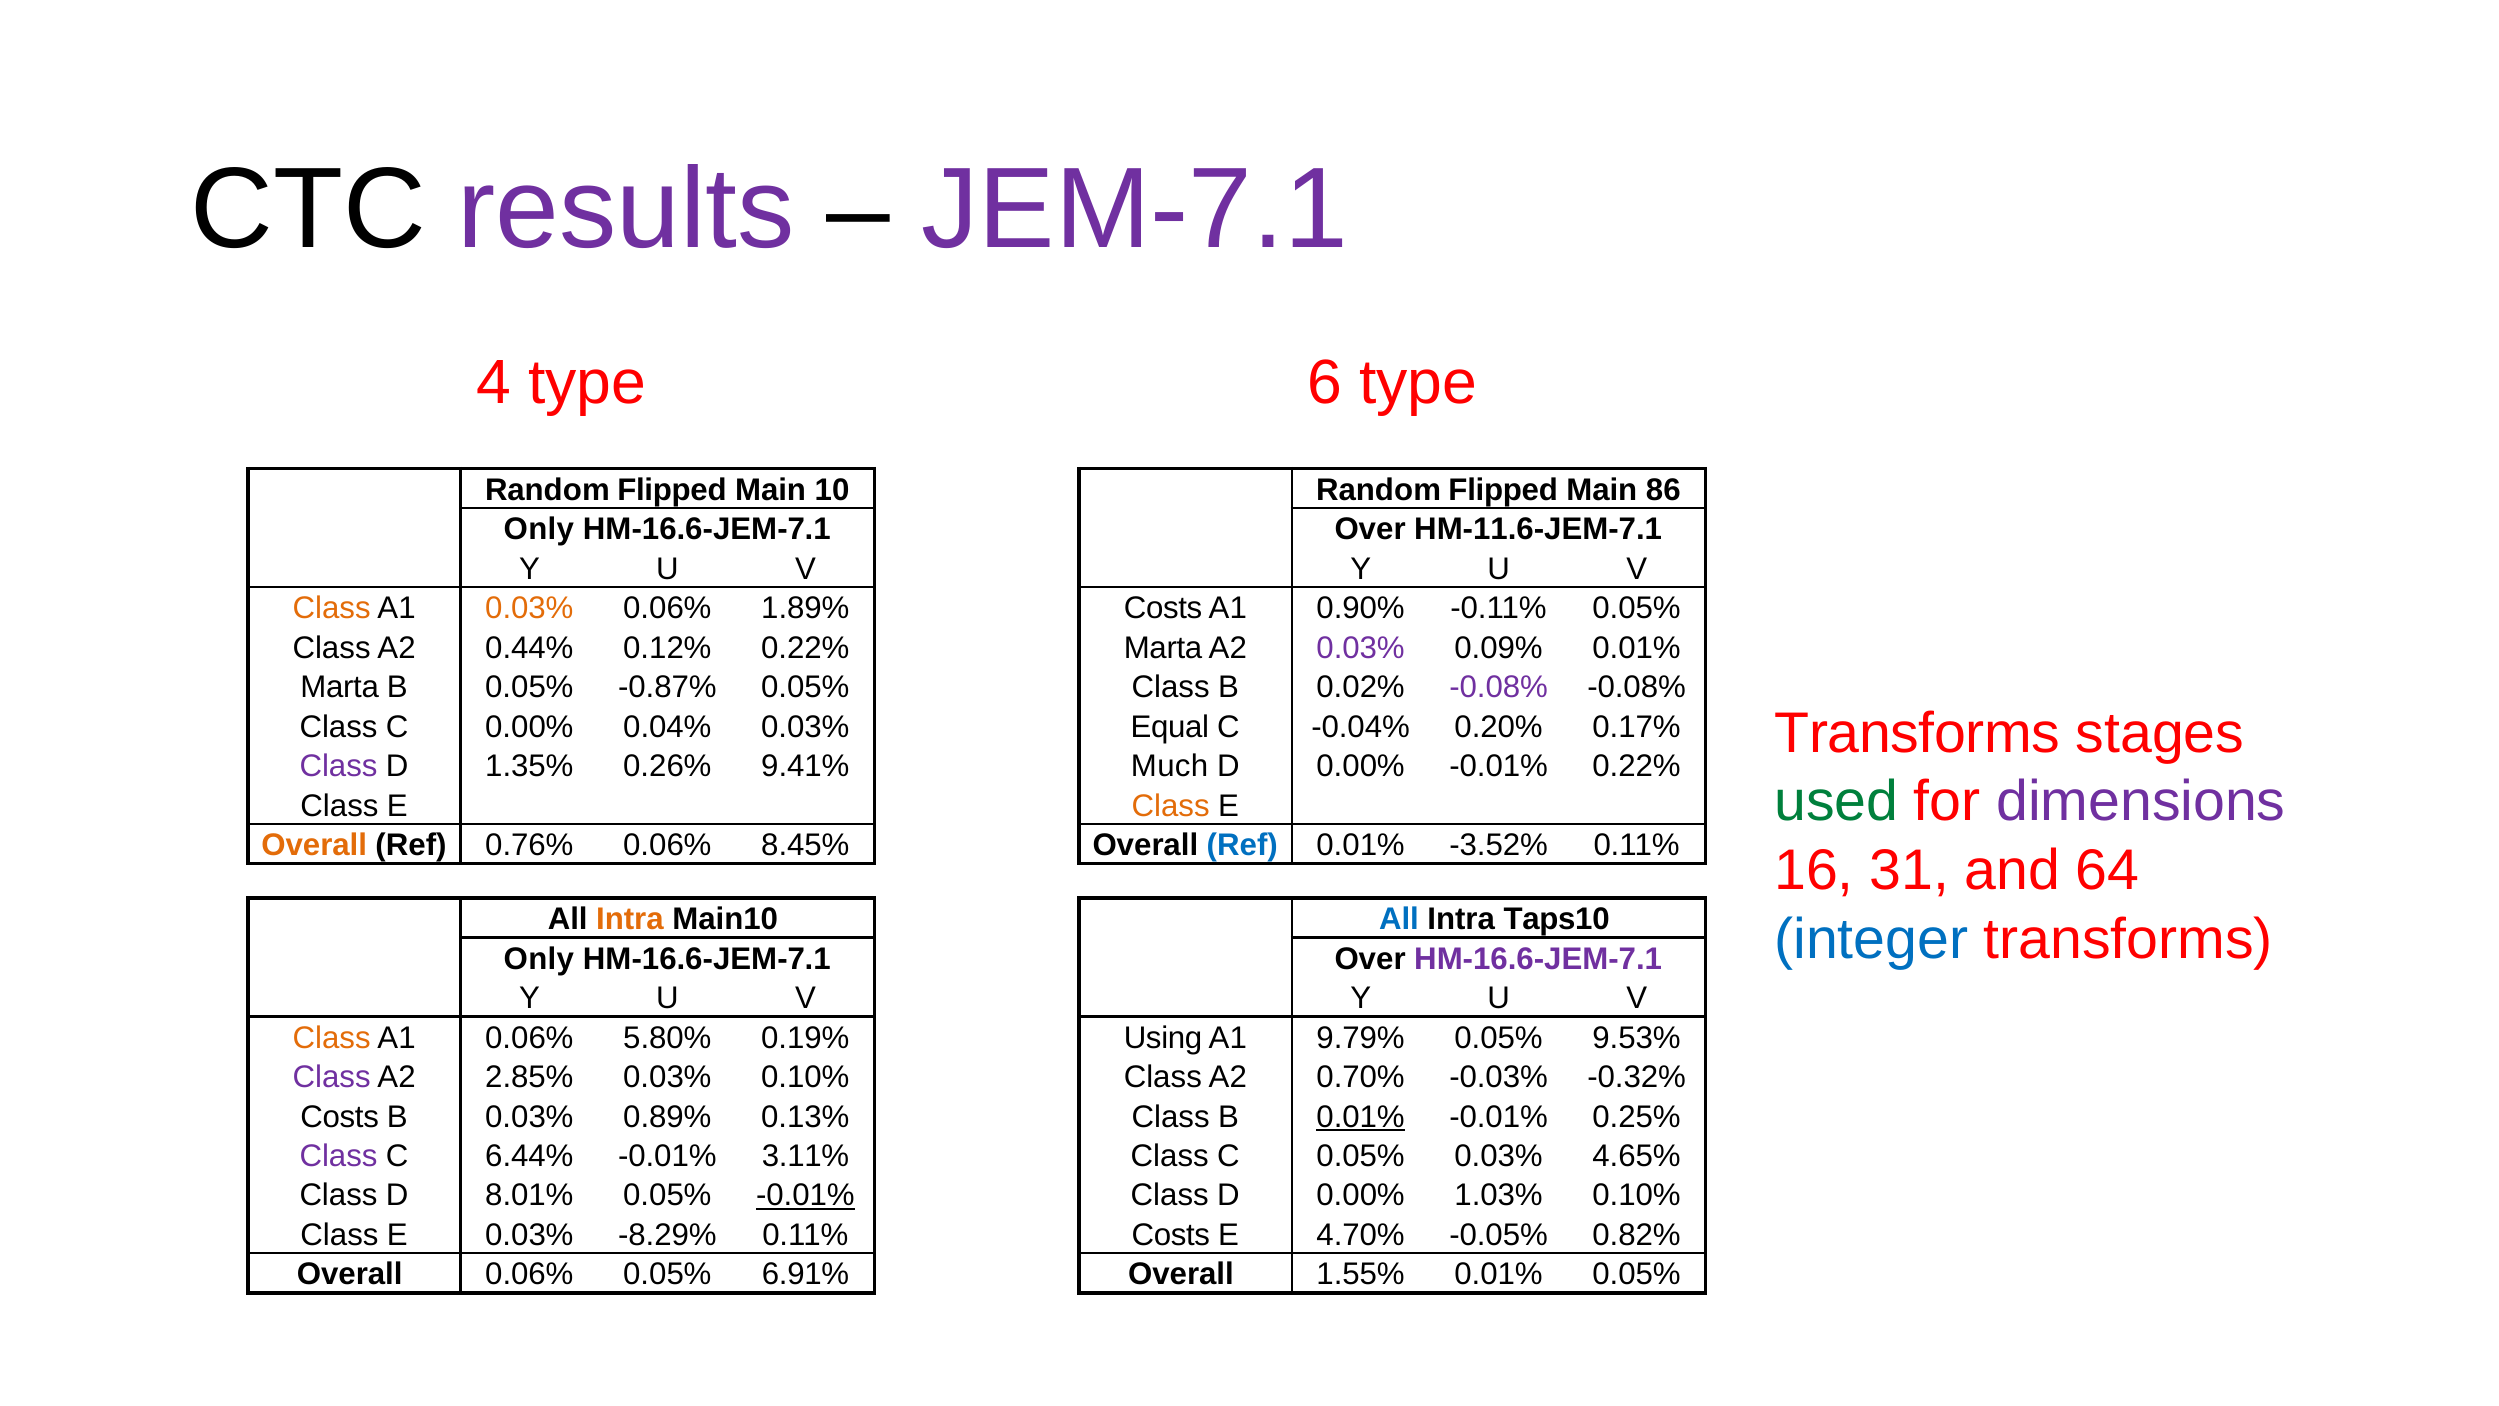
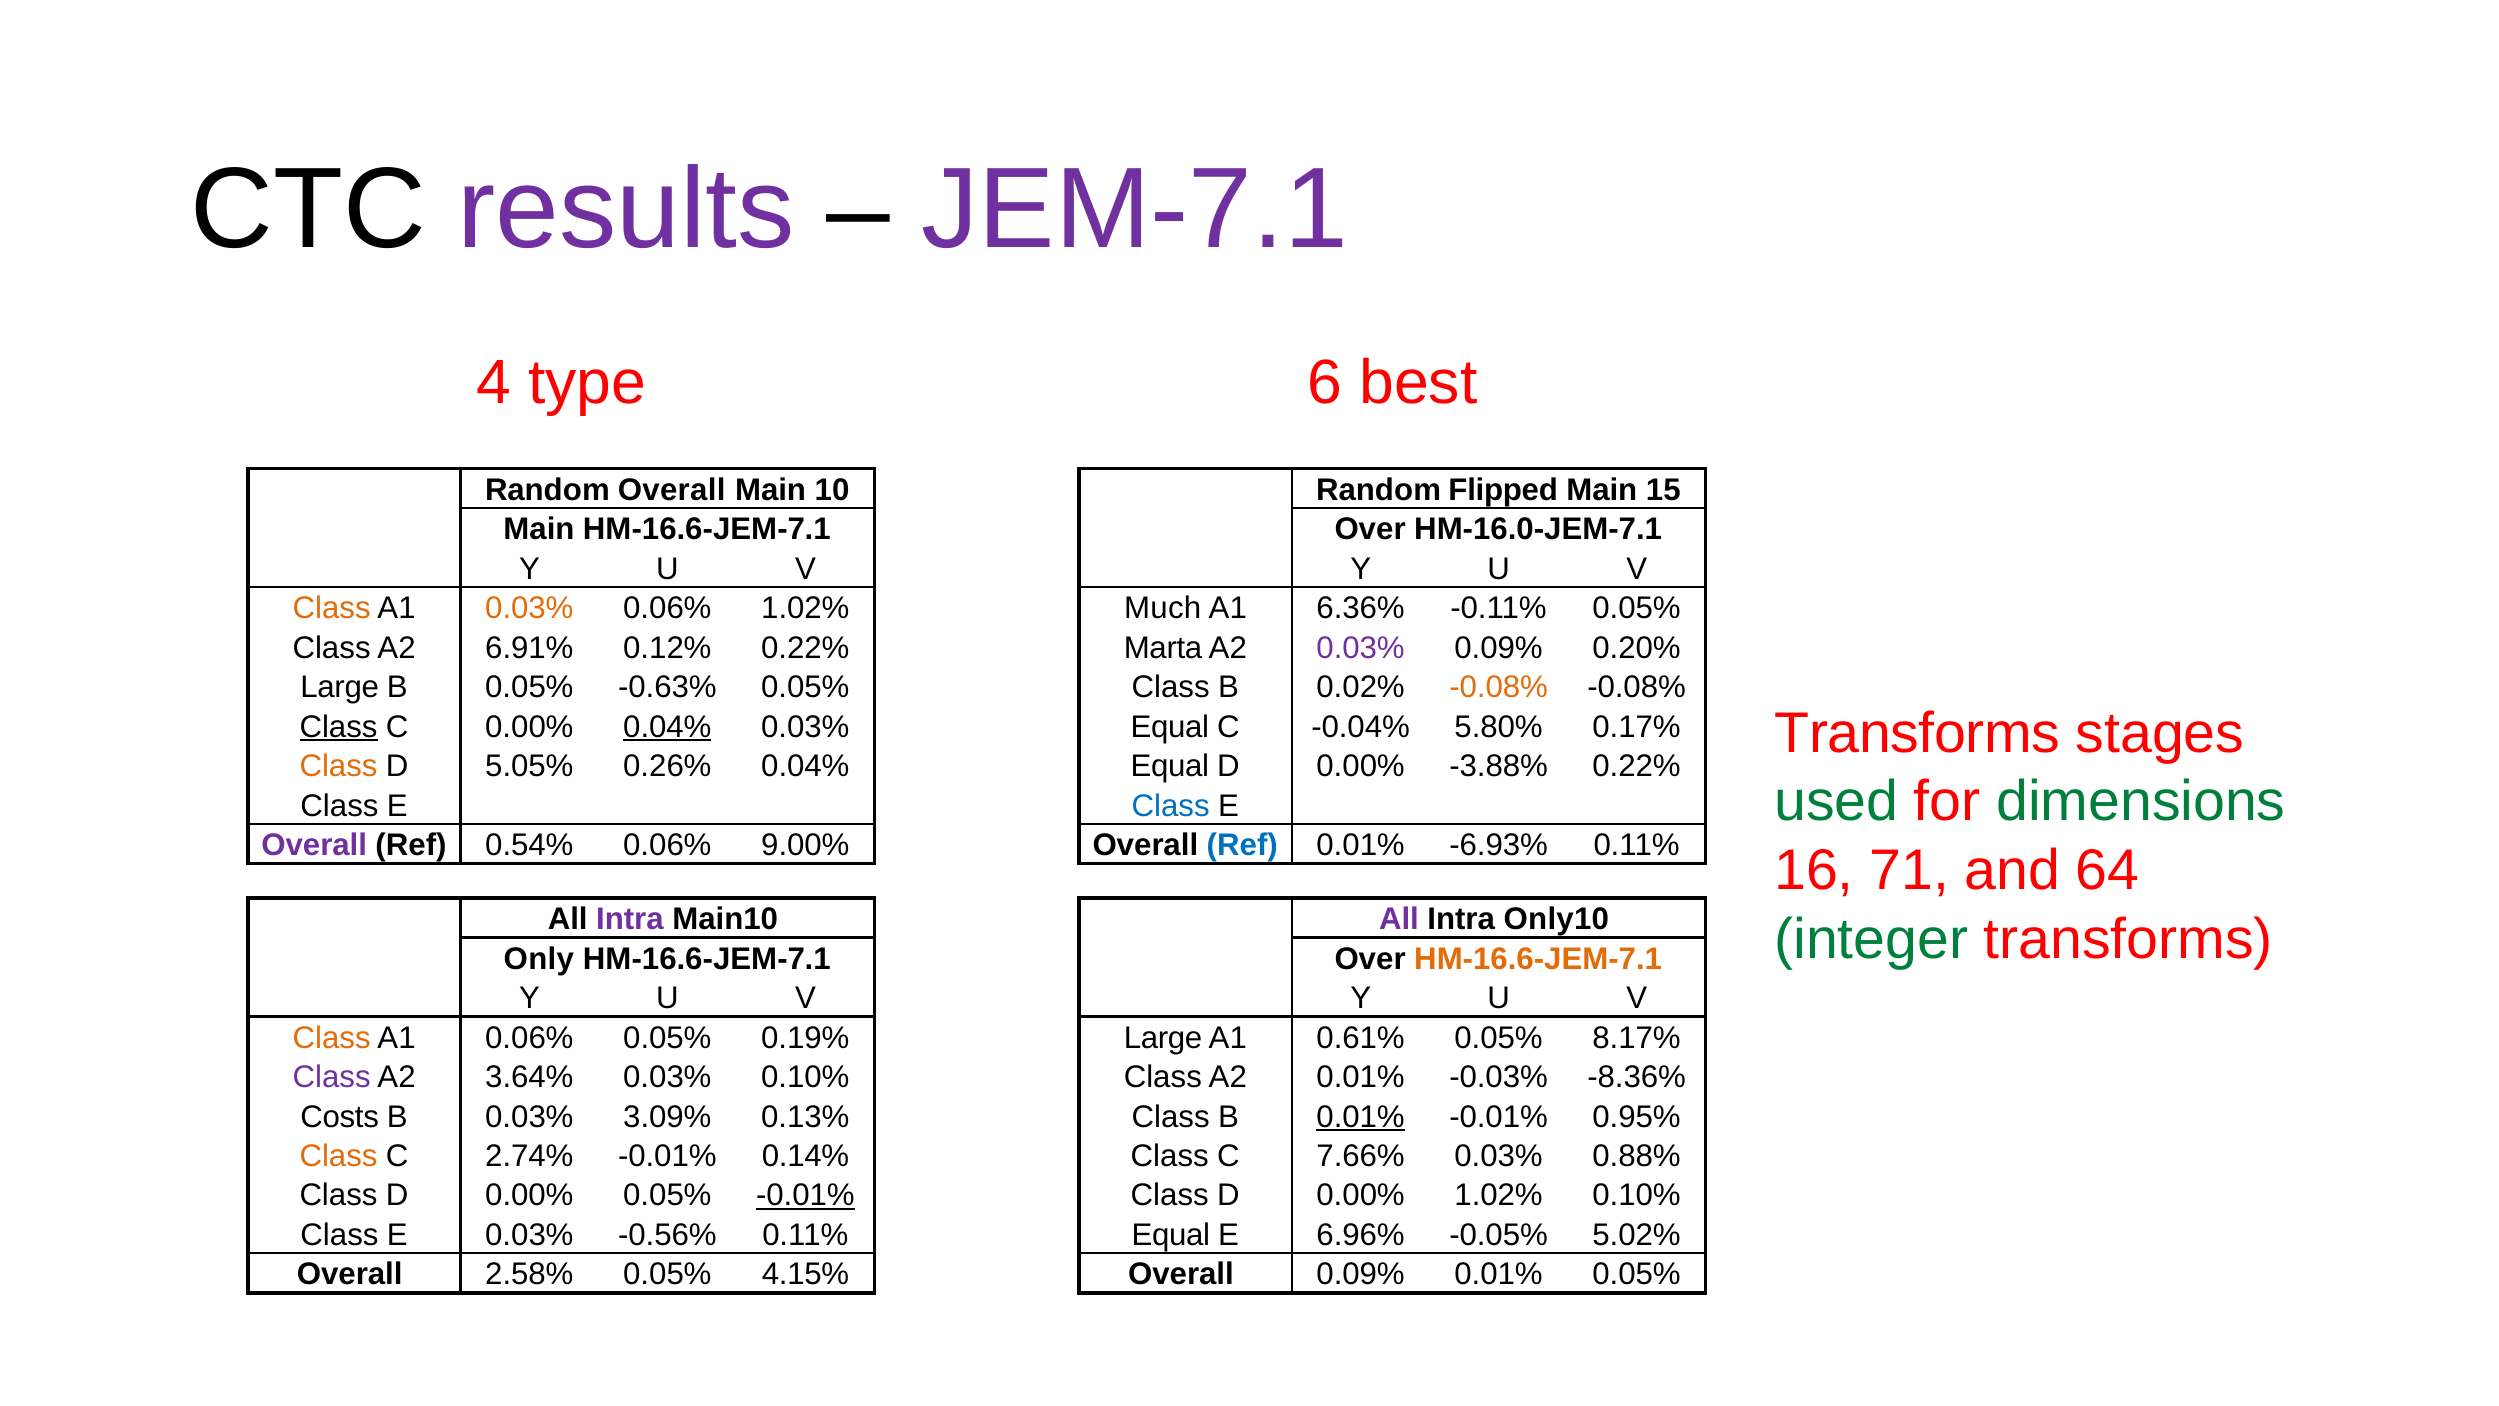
6 type: type -> best (1418, 383)
Flipped: Flipped -> Overall (672, 490)
86: 86 -> 15 (1663, 490)
Only: Only -> Main (539, 529)
HM-11.6-JEM-7.1: HM-11.6-JEM-7.1 -> HM-16.0-JEM-7.1 (1538, 529)
0.06% 1.89%: 1.89% -> 1.02% (805, 608)
Costs: Costs -> Much (1163, 608)
0.90%: 0.90% -> 6.36% (1361, 608)
0.44%: 0.44% -> 6.91% (529, 648)
0.09% 0.01%: 0.01% -> 0.20% (1637, 648)
Marta: Marta -> Large (340, 687)
-0.87%: -0.87% -> -0.63% (667, 687)
-0.08% colour: purple -> orange (1499, 687)
Class underline: none -> present (339, 727)
0.04% underline: none -> present (667, 727)
0.20%: 0.20% -> 5.80% (1499, 727)
Class colour: purple -> orange (339, 766)
1.35%: 1.35% -> 5.05% (529, 766)
0.26% 9.41%: 9.41% -> 0.04% (805, 766)
Much: Much -> Equal (1170, 766)
0.00% -0.01%: -0.01% -> -3.88% (1499, 766)
dimensions colour: purple -> green (2141, 802)
Class colour: orange -> blue (1171, 806)
Overall colour: orange -> purple (314, 845)
0.76%: 0.76% -> 0.54% (529, 845)
8.45%: 8.45% -> 9.00% (805, 845)
-3.52%: -3.52% -> -6.93% (1499, 845)
31: 31 -> 71 (1909, 870)
Intra colour: orange -> purple (630, 919)
All colour: blue -> purple (1399, 919)
Taps10: Taps10 -> Only10 (1556, 919)
integer colour: blue -> green (1871, 939)
HM-16.6-JEM-7.1 colour: purple -> orange (1538, 959)
0.06% 5.80%: 5.80% -> 0.05% (667, 1037)
Using: Using -> Large (1163, 1037)
9.79%: 9.79% -> 0.61% (1361, 1037)
9.53%: 9.53% -> 8.17% (1637, 1037)
2.85%: 2.85% -> 3.64% (529, 1077)
A2 0.70%: 0.70% -> 0.01% (1361, 1077)
-0.32%: -0.32% -> -8.36% (1637, 1077)
0.89%: 0.89% -> 3.09% (667, 1116)
0.25%: 0.25% -> 0.95% (1637, 1116)
Class colour: purple -> orange (339, 1156)
6.44%: 6.44% -> 2.74% (529, 1156)
3.11%: 3.11% -> 0.14% (806, 1156)
C 0.05%: 0.05% -> 7.66% (1361, 1156)
4.65%: 4.65% -> 0.88% (1637, 1156)
8.01%: 8.01% -> 0.00% (529, 1195)
0.00% 1.03%: 1.03% -> 1.02% (1499, 1195)
-8.29%: -8.29% -> -0.56% (667, 1235)
Costs: Costs -> Equal (1171, 1235)
4.70%: 4.70% -> 6.96% (1361, 1235)
0.82%: 0.82% -> 5.02% (1637, 1235)
Overall 0.06%: 0.06% -> 2.58% (529, 1274)
6.91%: 6.91% -> 4.15% (806, 1274)
Overall 1.55%: 1.55% -> 0.09% (1361, 1274)
